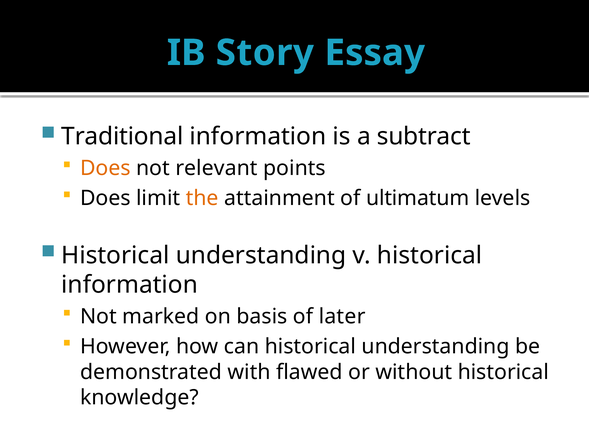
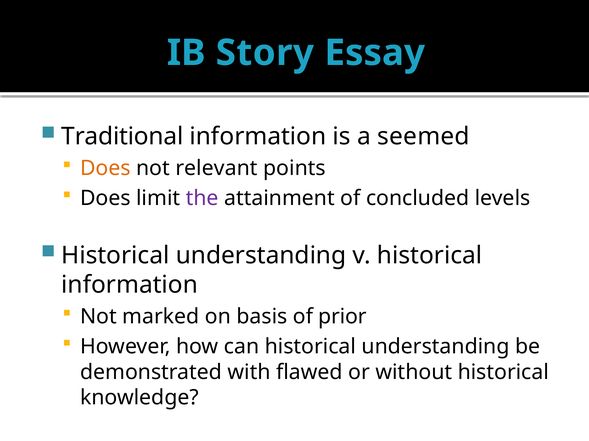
subtract: subtract -> seemed (423, 137)
the colour: orange -> purple (202, 199)
ultimatum: ultimatum -> concluded (418, 199)
later: later -> prior (342, 317)
